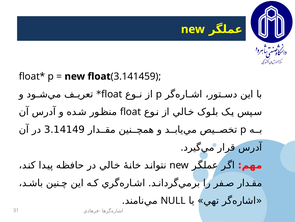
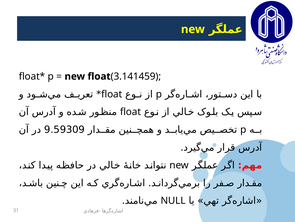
3.14149: 3.14149 -> 9.59309 (64, 129)
